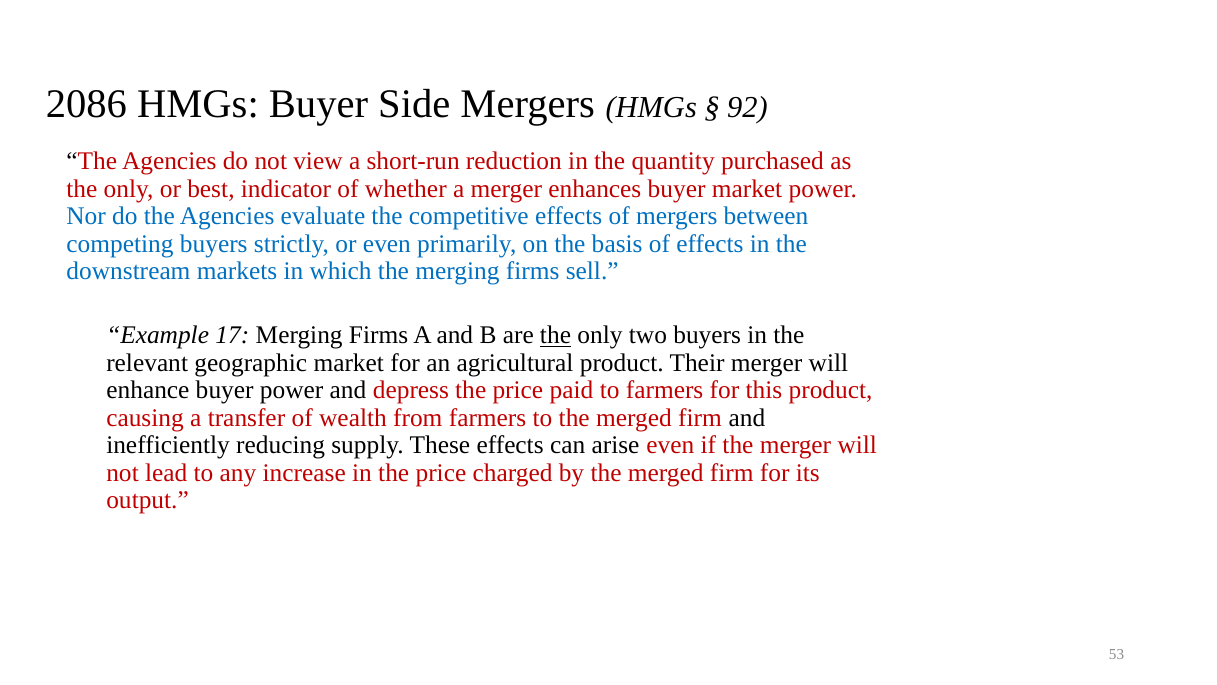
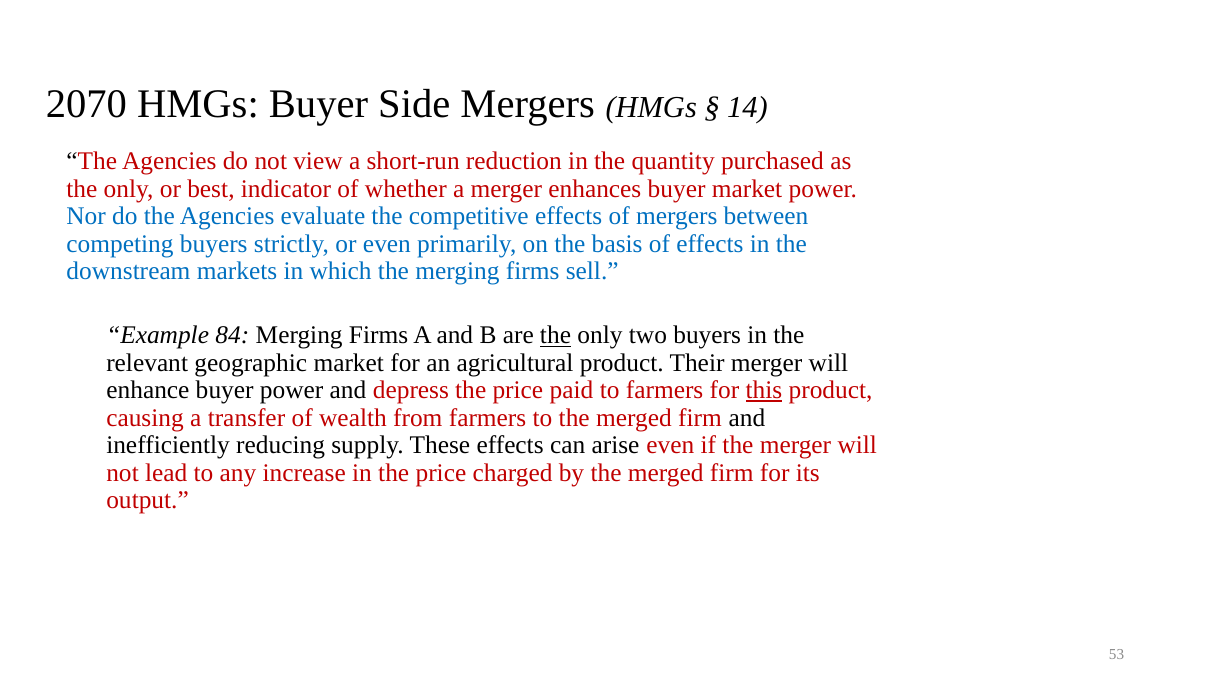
2086: 2086 -> 2070 (86, 104)
92: 92 -> 14 (747, 108)
17: 17 -> 84 (232, 335)
this underline: none -> present (764, 390)
